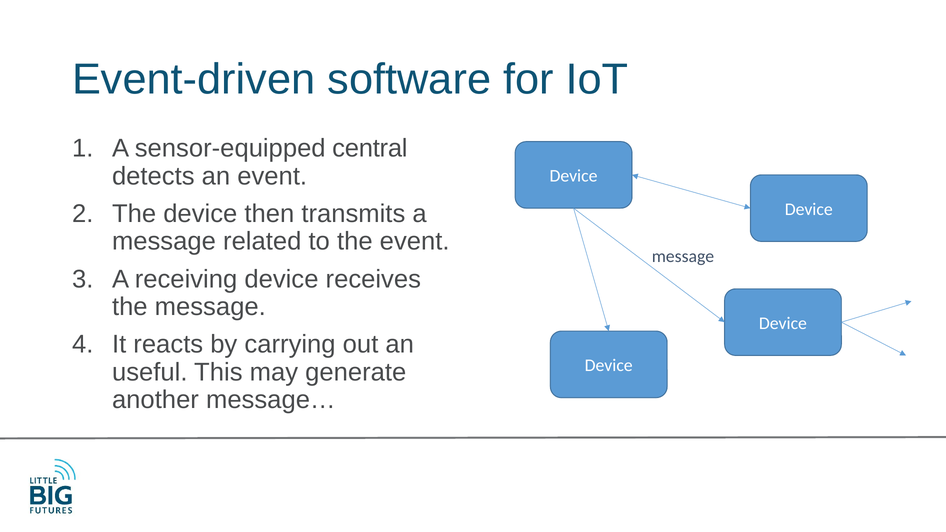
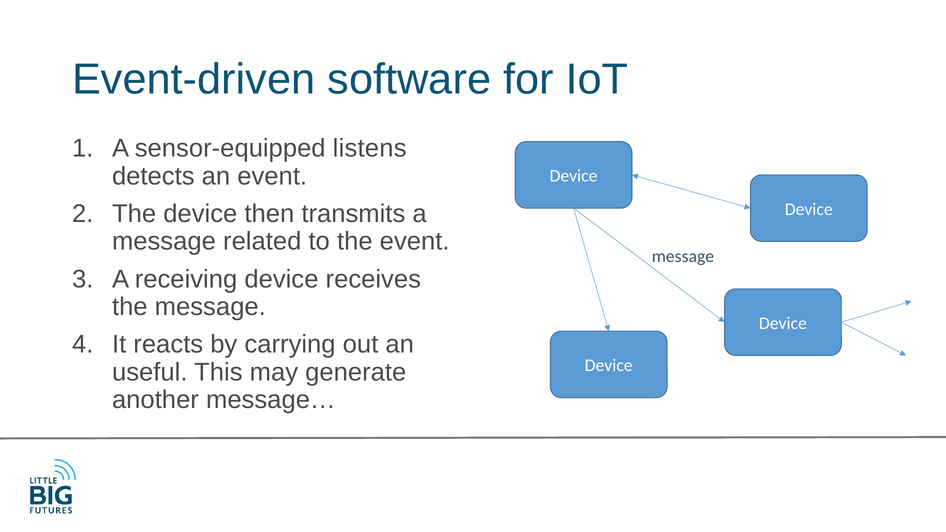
central: central -> listens (370, 148)
